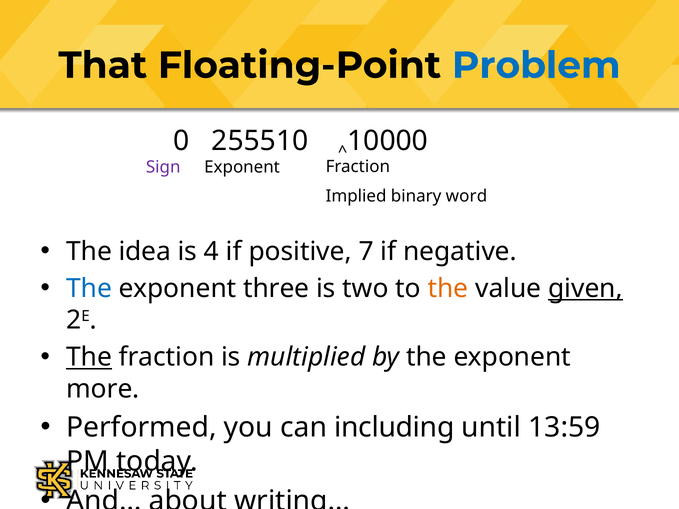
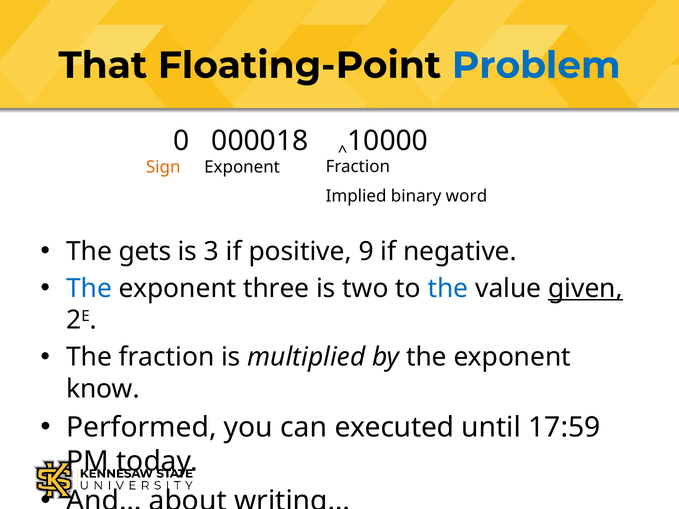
255510: 255510 -> 000018 (260, 141)
Sign colour: purple -> orange (163, 167)
idea: idea -> gets (145, 252)
4: 4 -> 3 (211, 252)
7: 7 -> 9 (366, 252)
the colour: orange -> blue (448, 289)
The underline: present -> none (89, 357)
more: more -> know (103, 389)
including: including -> executed (394, 428)
13:59: 13:59 -> 17:59 (564, 428)
